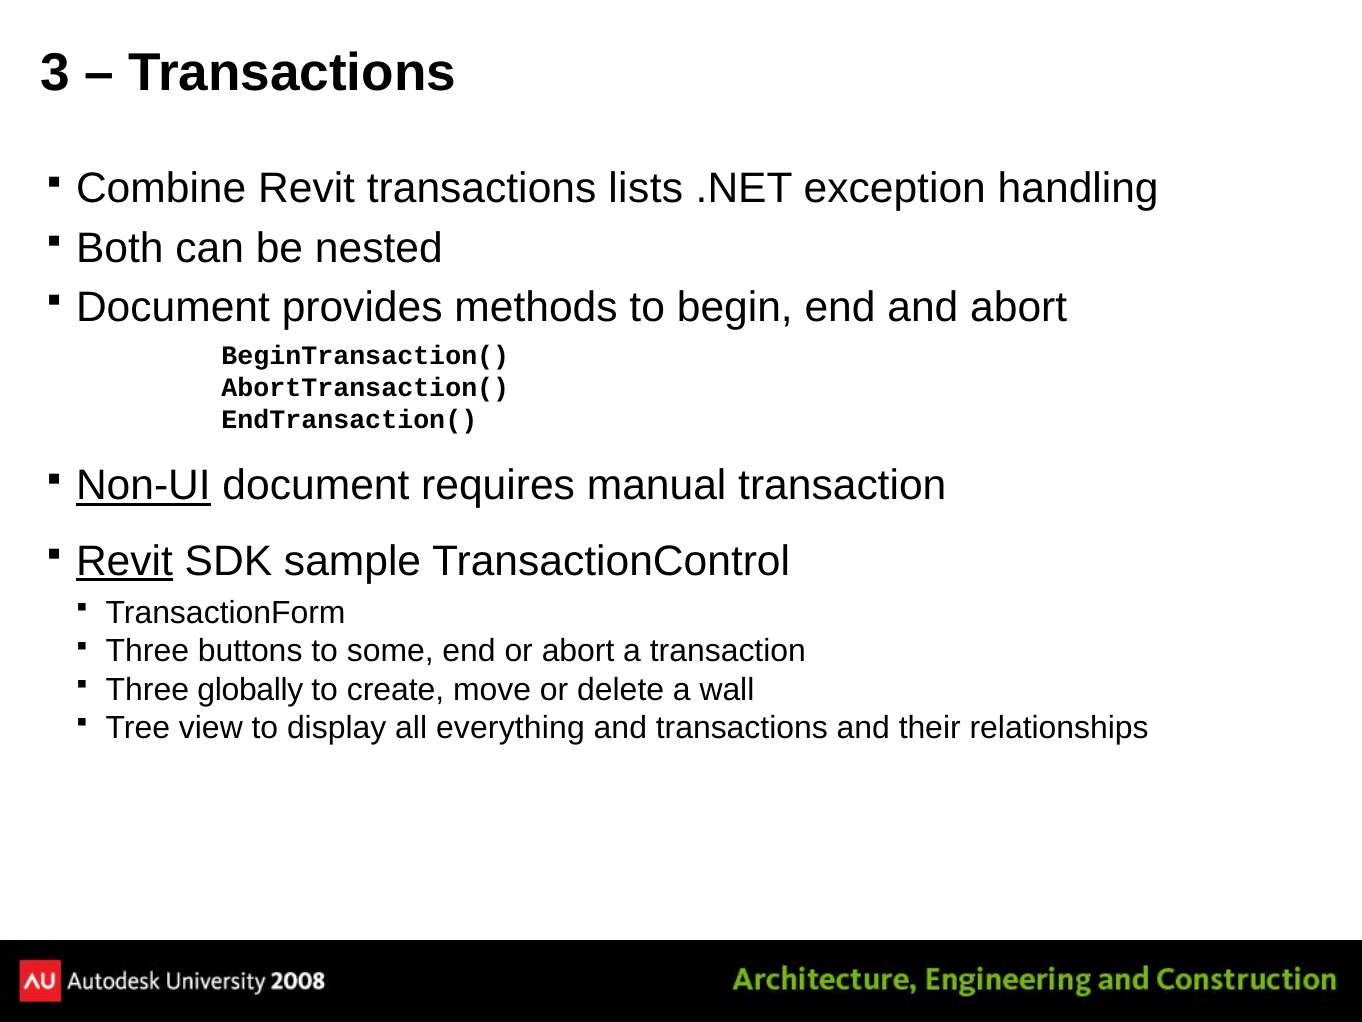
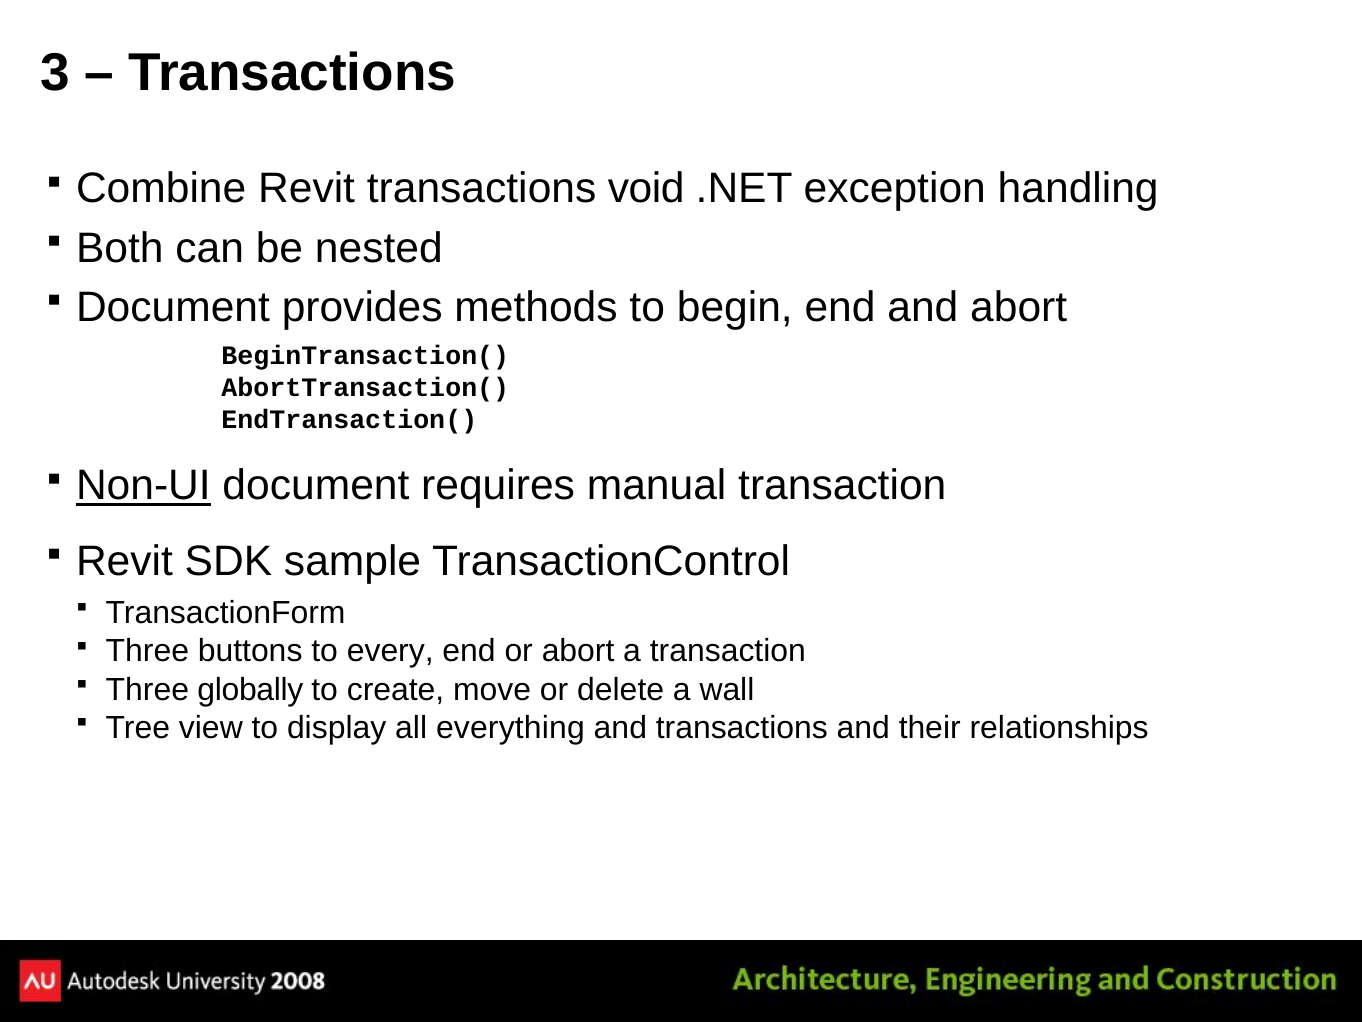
lists: lists -> void (646, 189)
Revit underline: present -> none (124, 561)
some: some -> every (390, 651)
